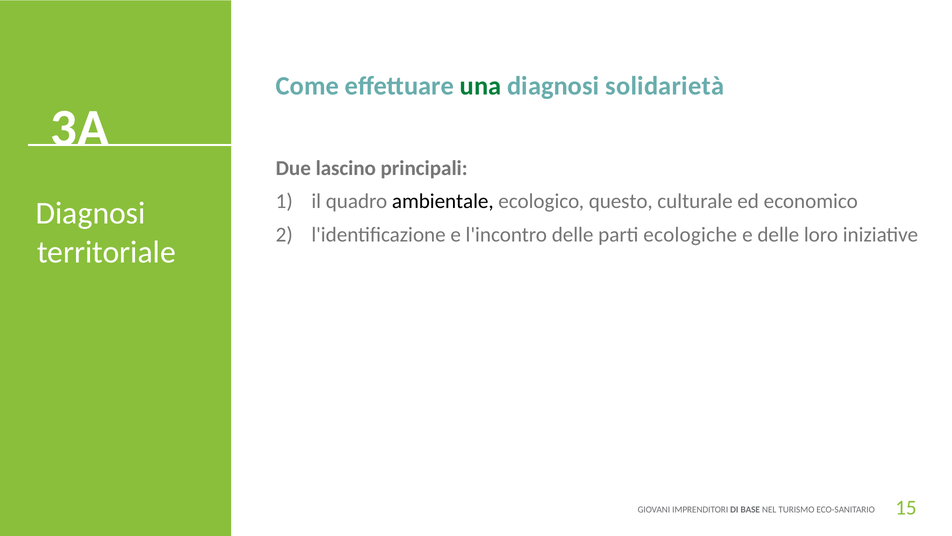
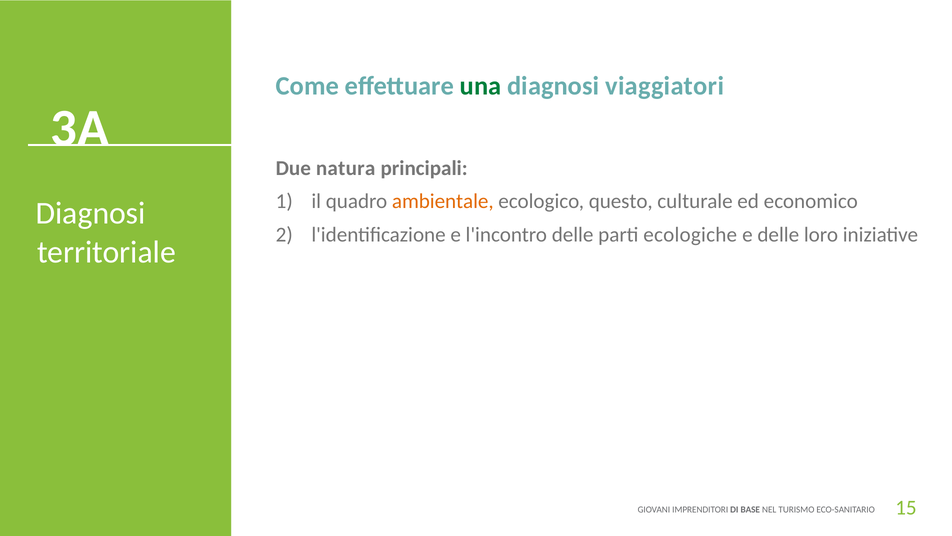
solidarietà: solidarietà -> viaggiatori (665, 86)
lascino: lascino -> natura (346, 168)
ambientale colour: black -> orange (443, 201)
